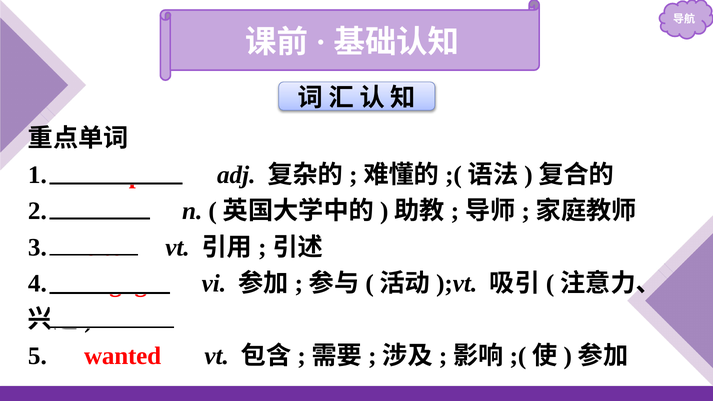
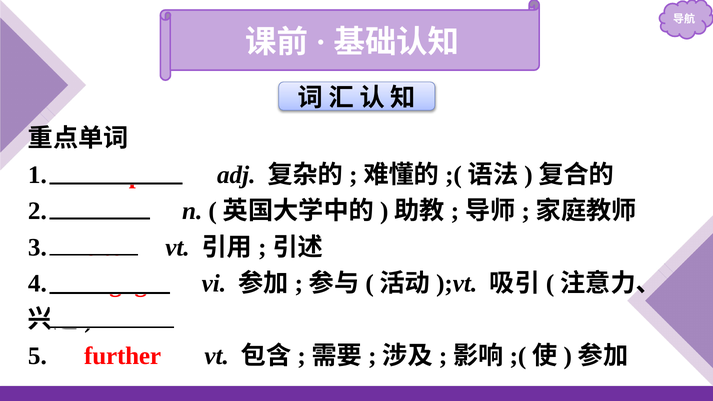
wanted: wanted -> further (123, 356)
